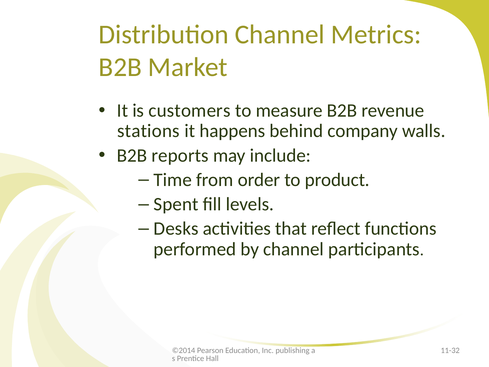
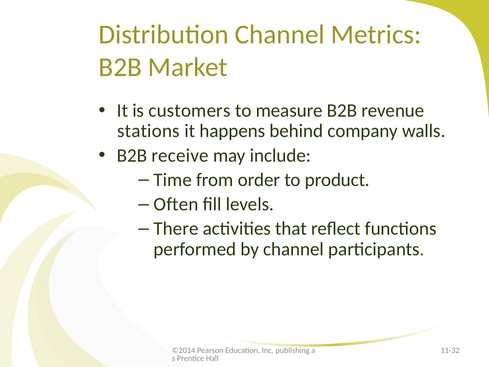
reports: reports -> receive (180, 155)
Spent: Spent -> Often (176, 204)
Desks: Desks -> There (176, 228)
